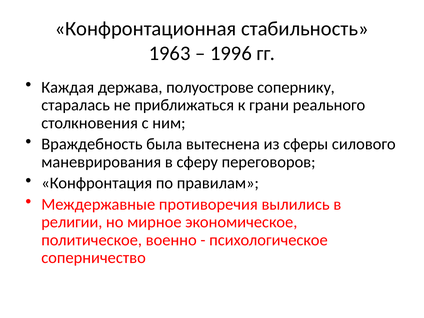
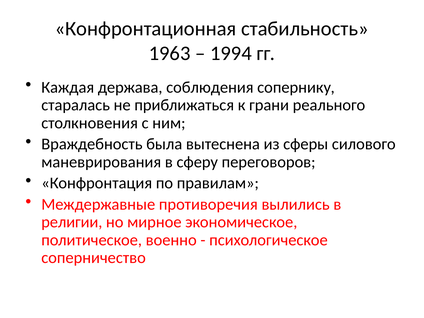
1996: 1996 -> 1994 (231, 53)
полуострове: полуострове -> соблюдения (210, 87)
